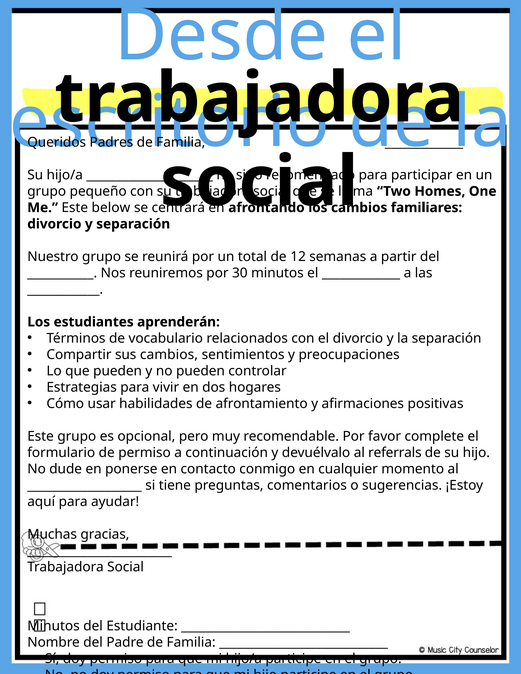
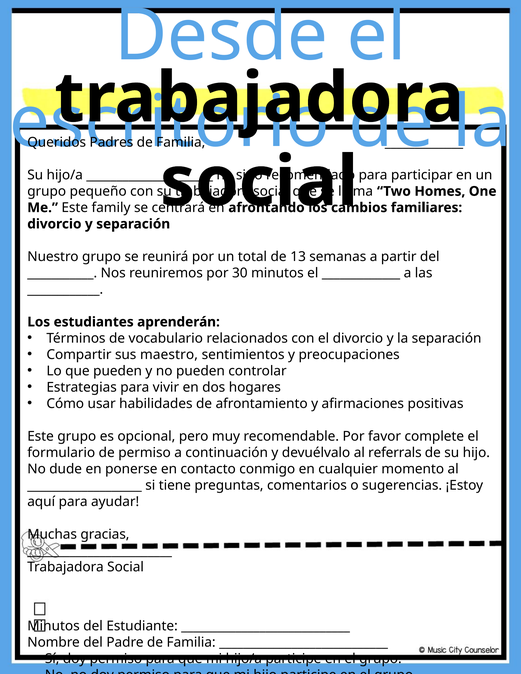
below: below -> family (111, 208)
12: 12 -> 13 (298, 257)
sus cambios: cambios -> maestro (169, 355)
